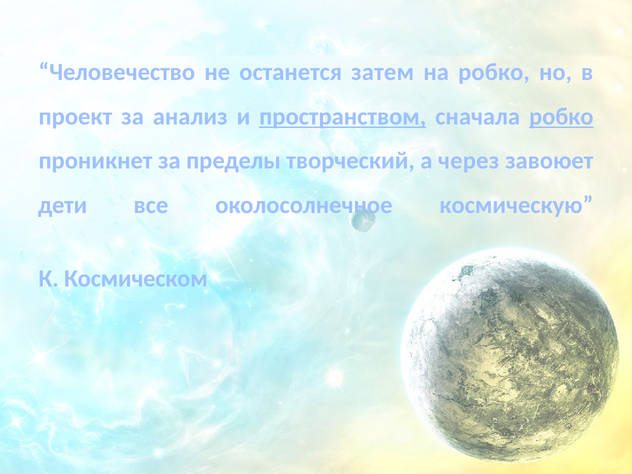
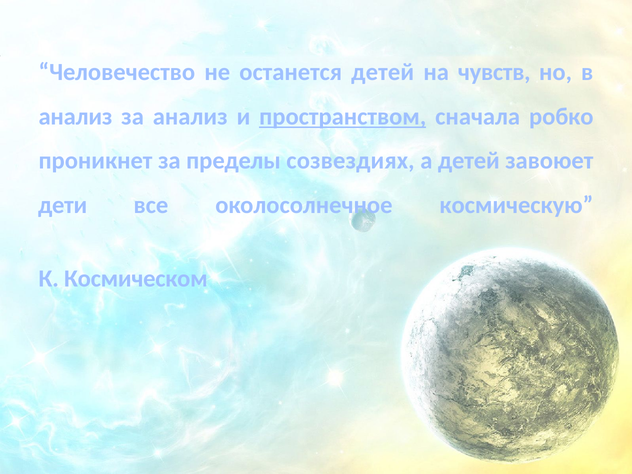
останется затем: затем -> детей (383, 72)
на робко: робко -> чувств (494, 72)
проект: проект -> анализ (75, 117)
робко underline: present -> none (561, 117)
творческий: творческий -> созвездиях (350, 161)
а через: через -> детей (469, 161)
